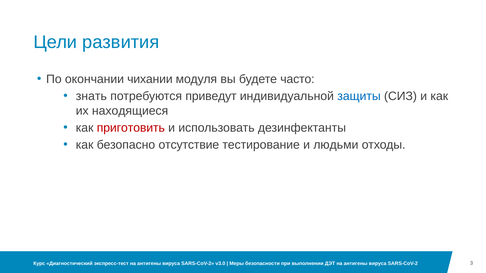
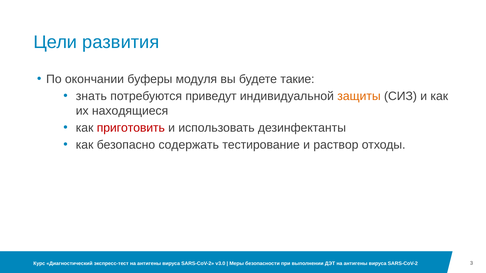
чихании: чихании -> буферы (150, 79)
часто: часто -> такие (297, 79)
защиты colour: blue -> orange (359, 96)
отсутствие: отсутствие -> содержать (189, 145)
людьми: людьми -> раствор (336, 145)
